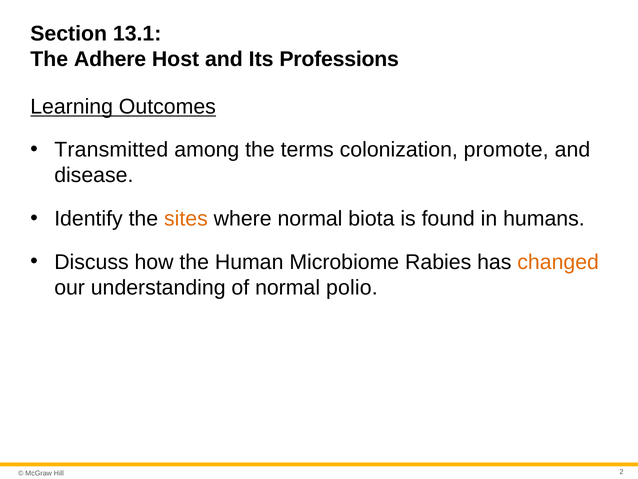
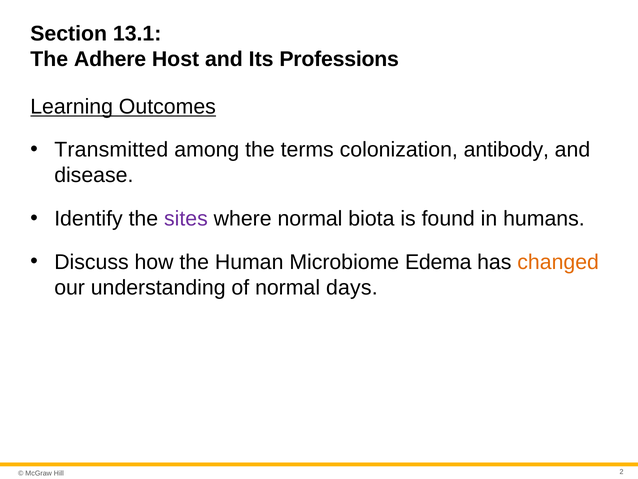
promote: promote -> antibody (506, 150)
sites colour: orange -> purple (186, 218)
Rabies: Rabies -> Edema (438, 262)
polio: polio -> days (352, 287)
